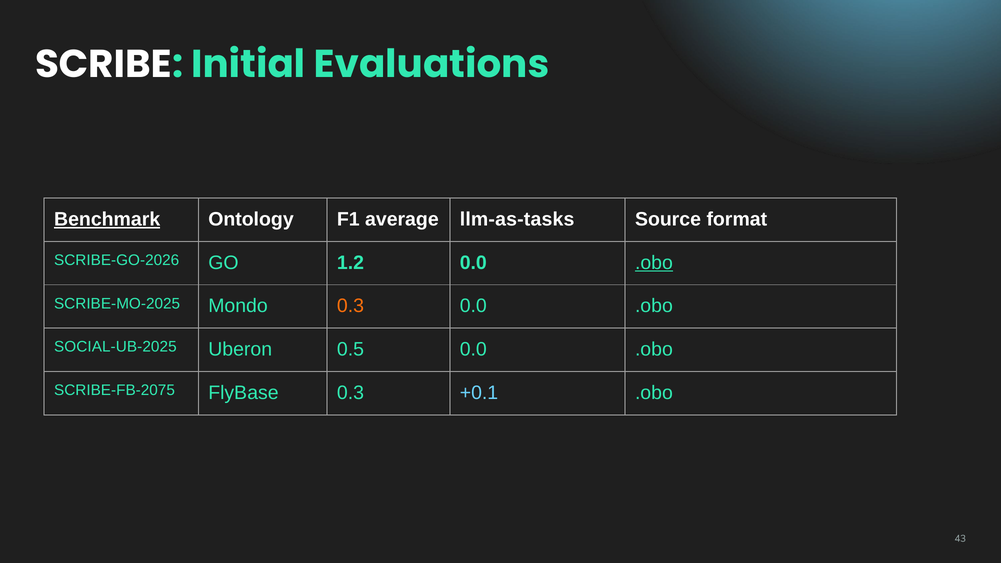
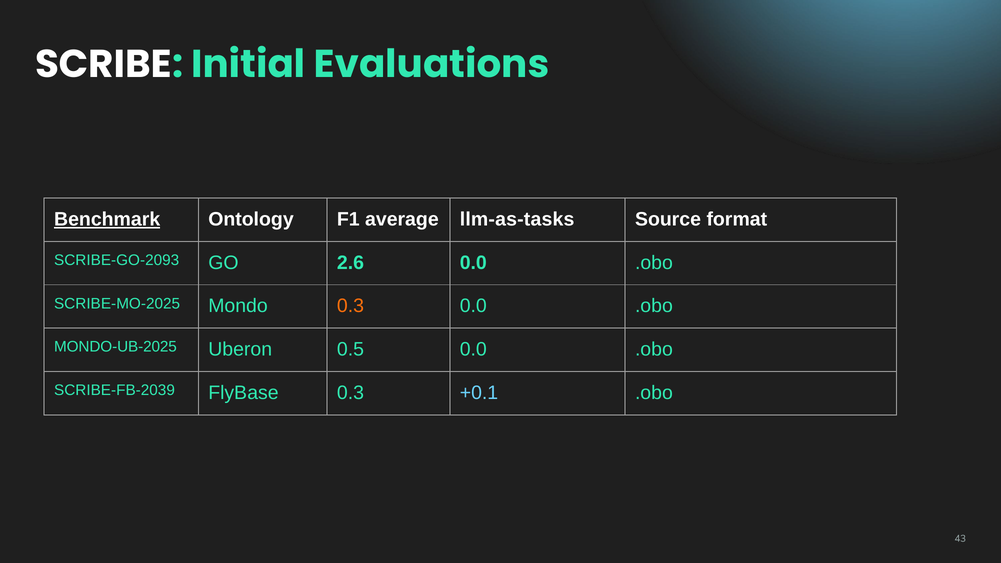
SCRIBE-GO-2026: SCRIBE-GO-2026 -> SCRIBE-GO-2093 (117, 260)
1.2: 1.2 -> 2.6 (350, 263)
.obo underline: present -> none (654, 263)
SOCIAL-UB-2025: SOCIAL-UB-2025 -> MONDO-UB-2025 (115, 347)
SCRIBE-FB-2075: SCRIBE-FB-2075 -> SCRIBE-FB-2039 (114, 390)
